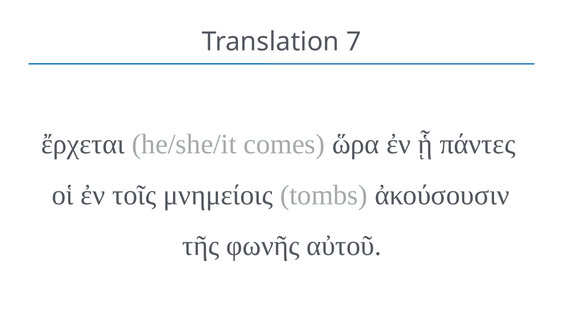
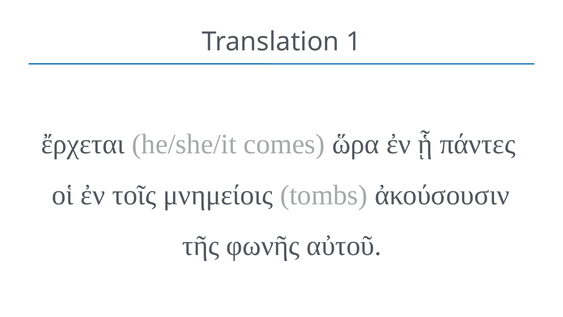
7: 7 -> 1 (354, 42)
